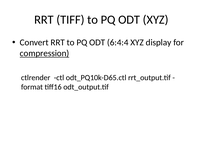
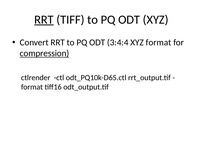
RRT underline: none -> present (44, 20)
6:4:4: 6:4:4 -> 3:4:4 (118, 43)
XYZ display: display -> format (159, 43)
